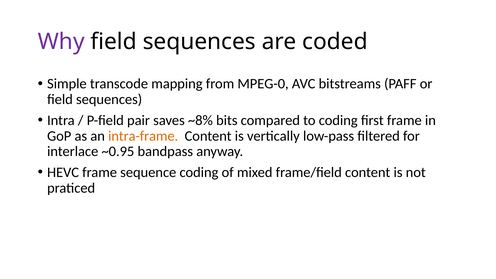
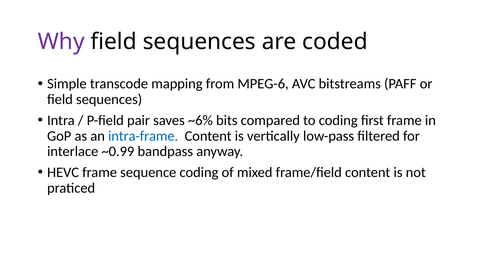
MPEG-0: MPEG-0 -> MPEG-6 (263, 84)
~8%: ~8% -> ~6% (200, 120)
intra-frame colour: orange -> blue (143, 136)
~0.95: ~0.95 -> ~0.99 (118, 152)
